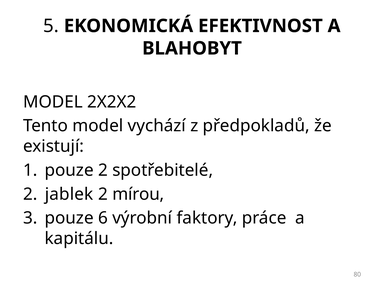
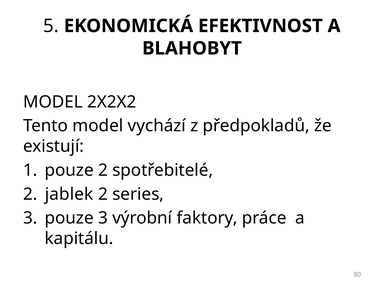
mírou: mírou -> series (138, 194)
pouze 6: 6 -> 3 (103, 218)
